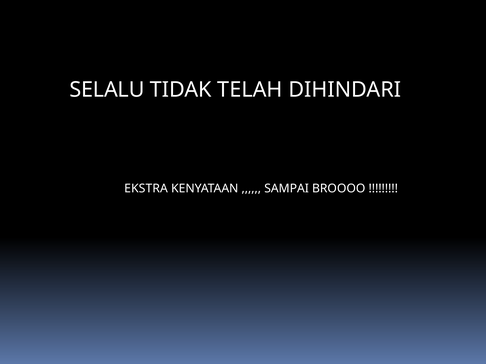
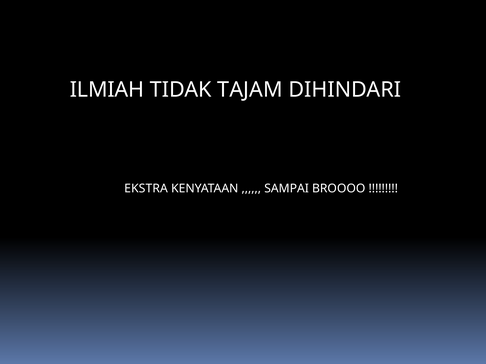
SELALU: SELALU -> ILMIAH (107, 90)
TELAH: TELAH -> TAJAM (250, 90)
